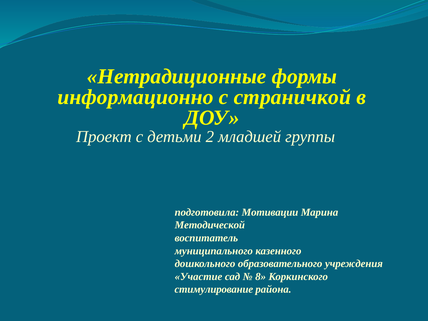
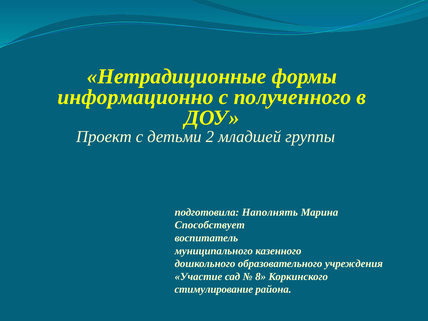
страничкой: страничкой -> полученного (292, 97)
Мотивации: Мотивации -> Наполнять (270, 212)
Методической: Методической -> Способствует (210, 225)
